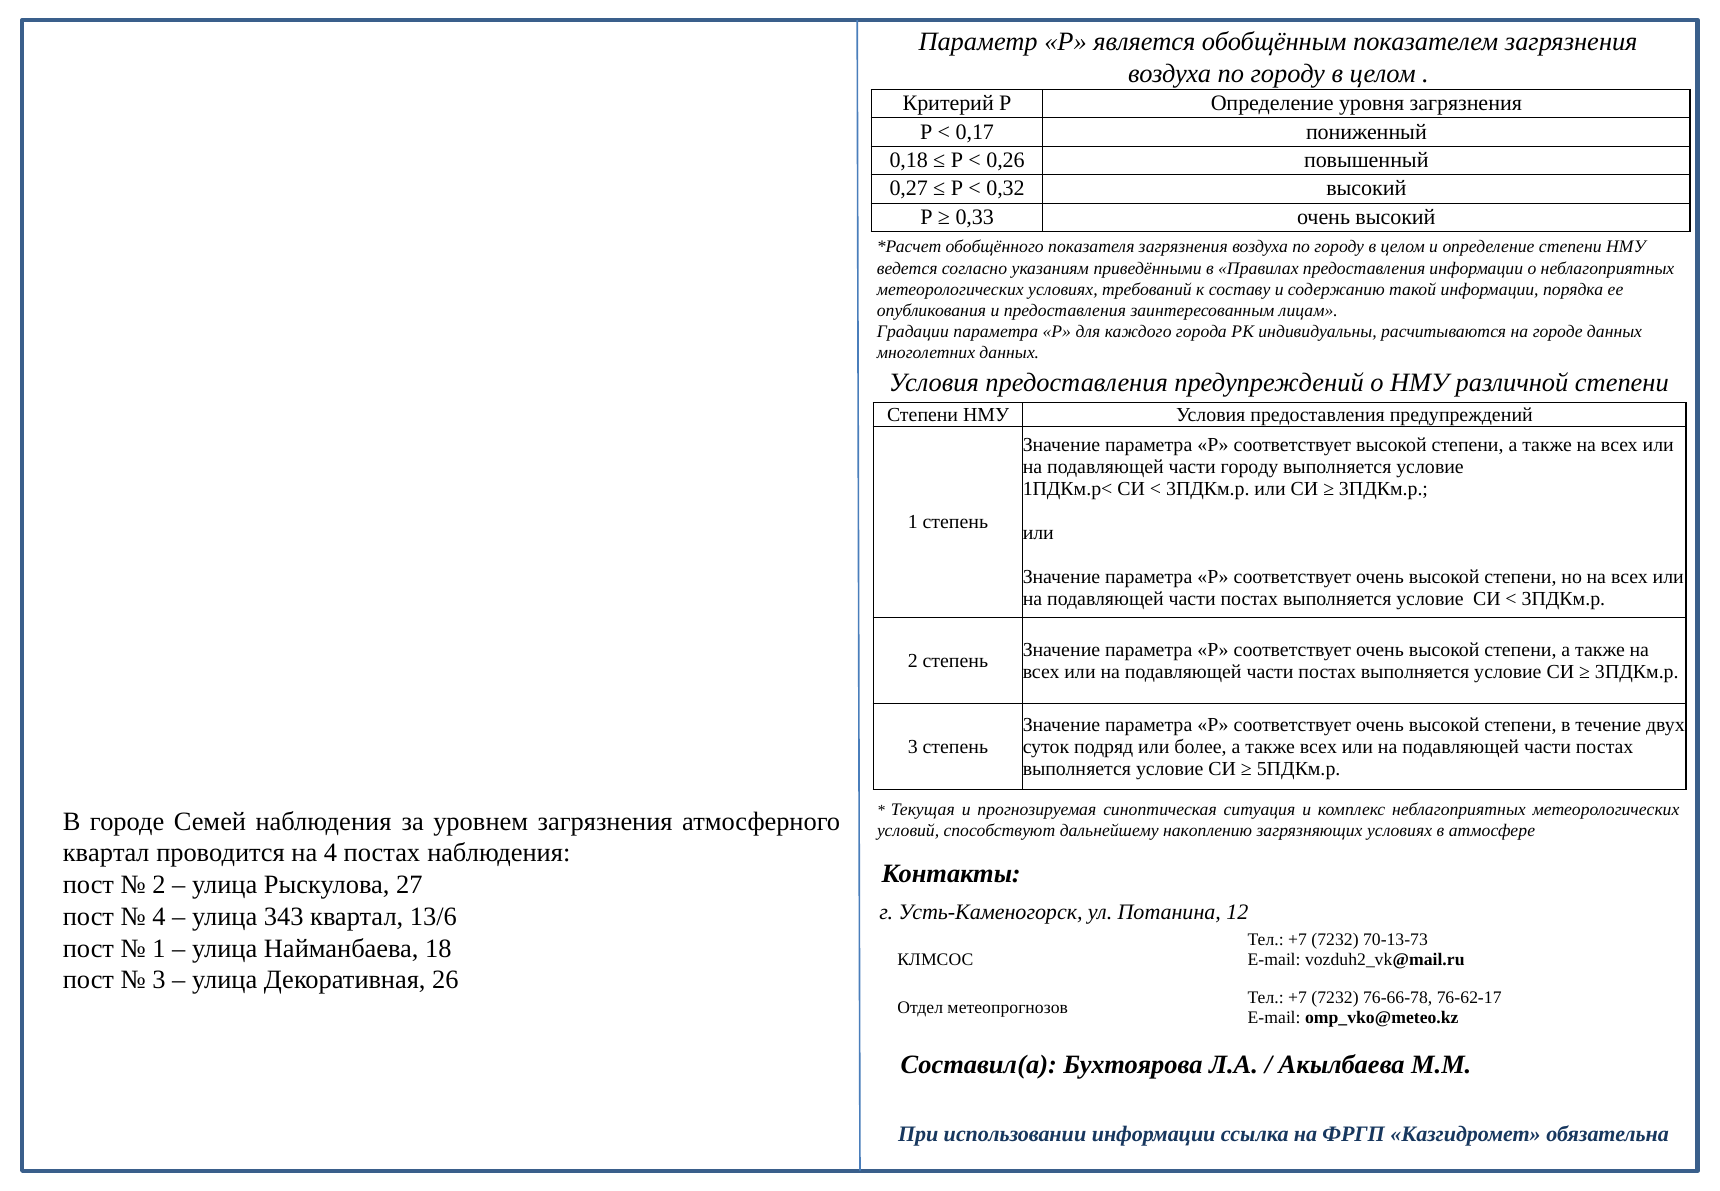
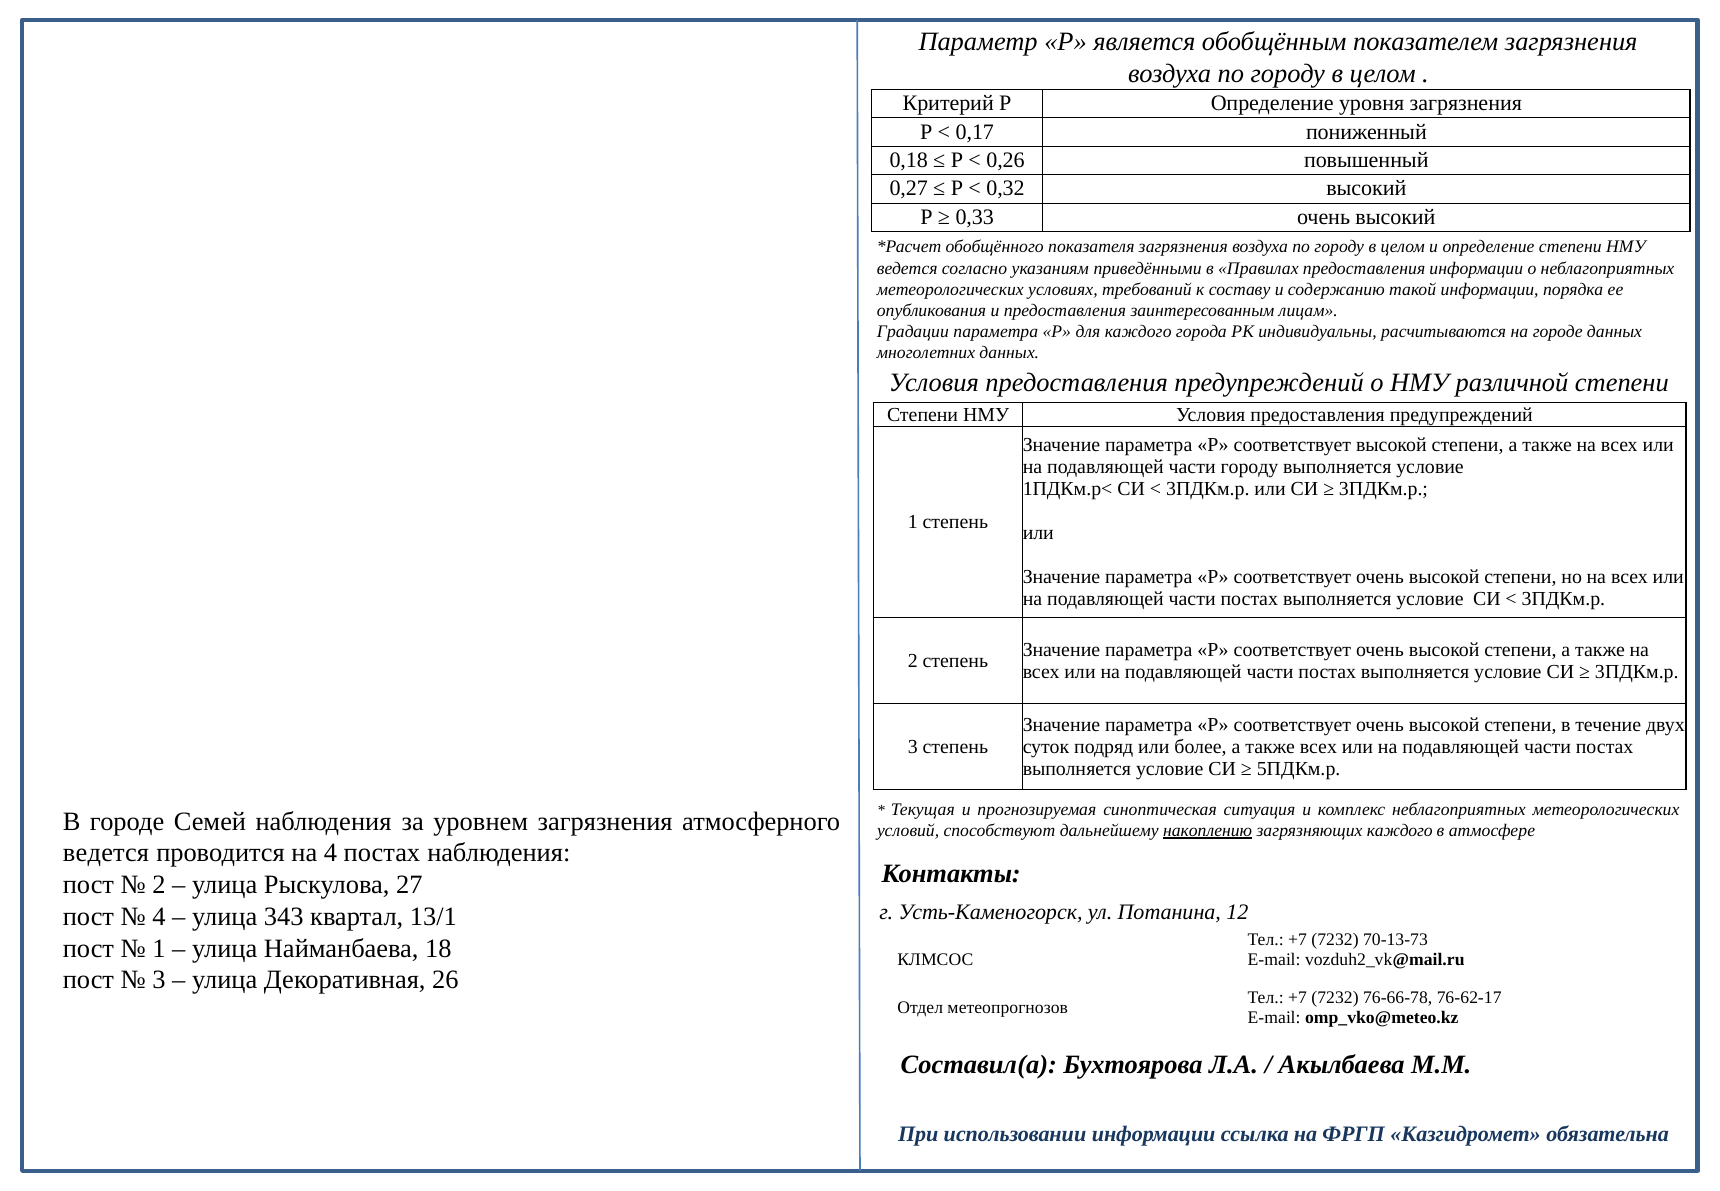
накоплению underline: none -> present (1208, 830)
загрязняющих условиях: условиях -> каждого (1400, 830)
квартал: квартал -> ведется (106, 853)
13/6: 13/6 -> 13/1 (433, 916)
